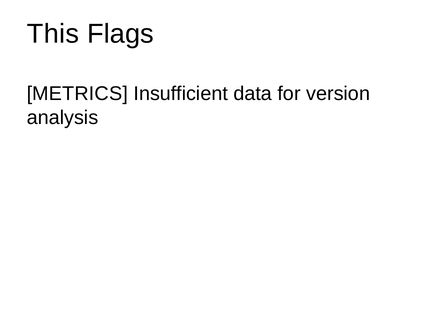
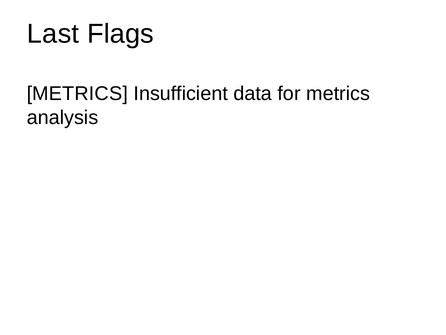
This: This -> Last (53, 34)
for version: version -> metrics (338, 94)
